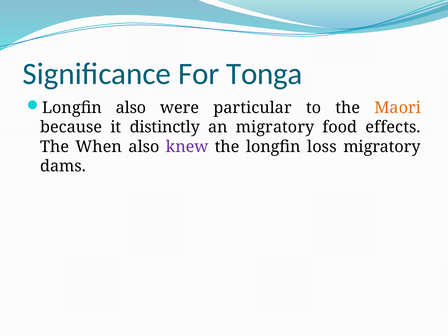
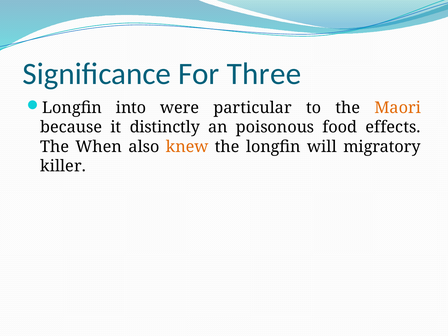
Tonga: Tonga -> Three (264, 74)
Longfin also: also -> into (131, 108)
an migratory: migratory -> poisonous (275, 127)
knew colour: purple -> orange (187, 147)
loss: loss -> will (322, 147)
dams: dams -> killer (63, 166)
